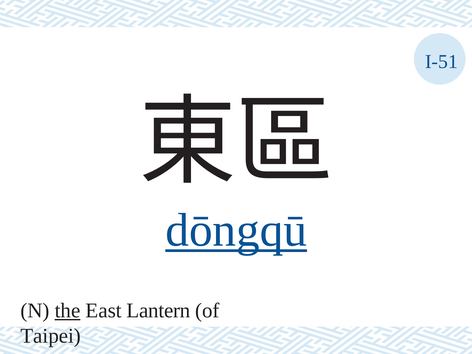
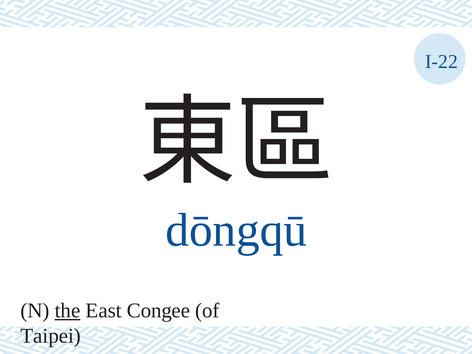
I-51: I-51 -> I-22 (441, 62)
dōngqū underline: present -> none (236, 230)
Lantern: Lantern -> Congee (159, 311)
